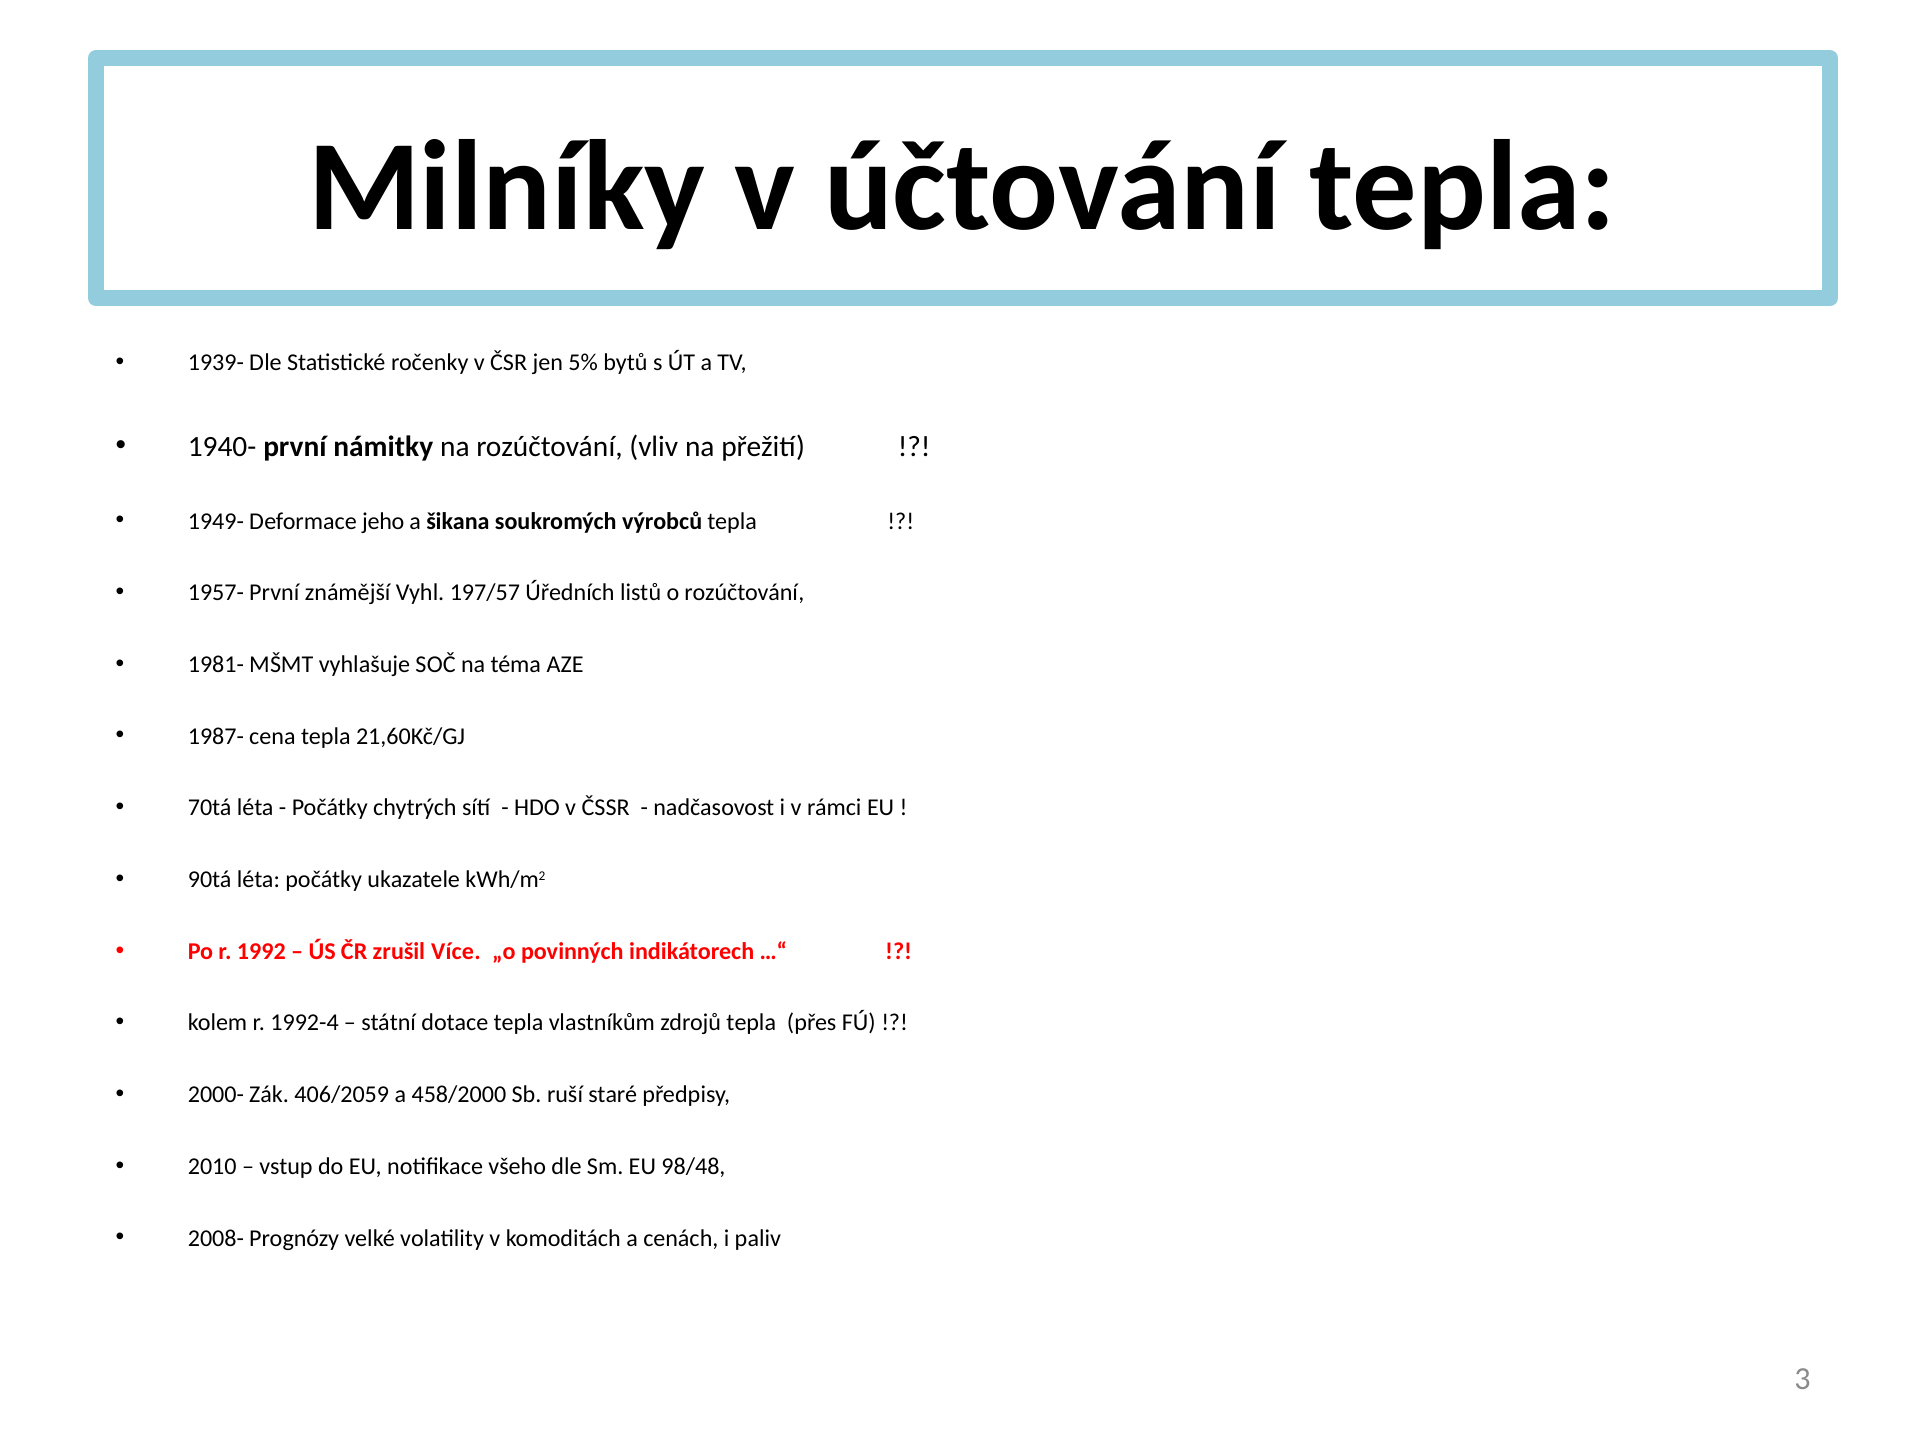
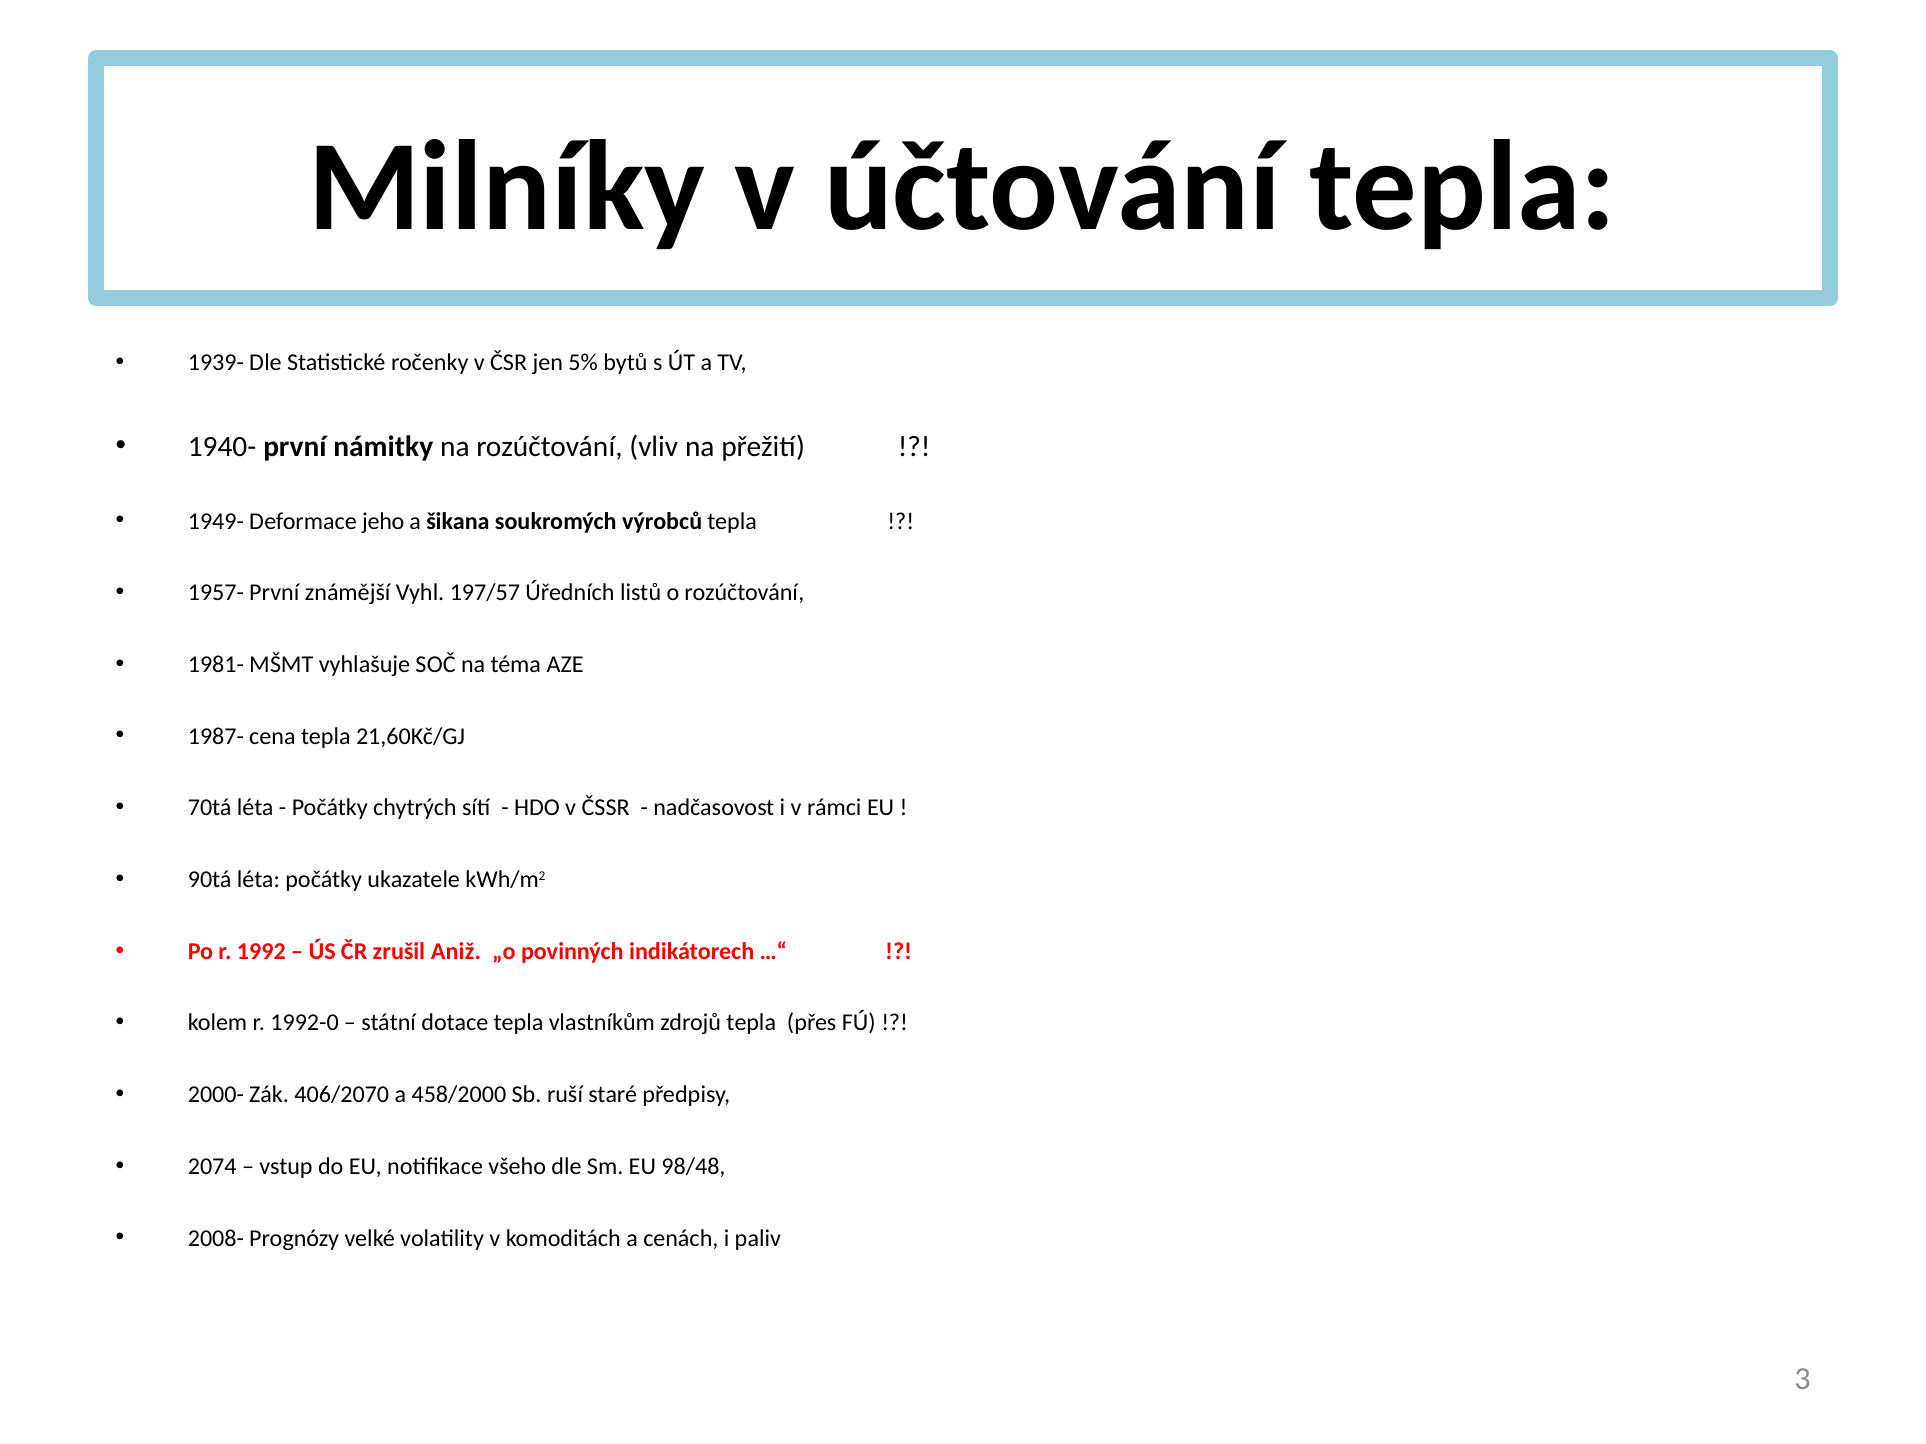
Více: Více -> Aniž (456, 952)
1992-4: 1992-4 -> 1992-0 (305, 1023)
406/2059: 406/2059 -> 406/2070 (342, 1095)
2010: 2010 -> 2074 (212, 1167)
